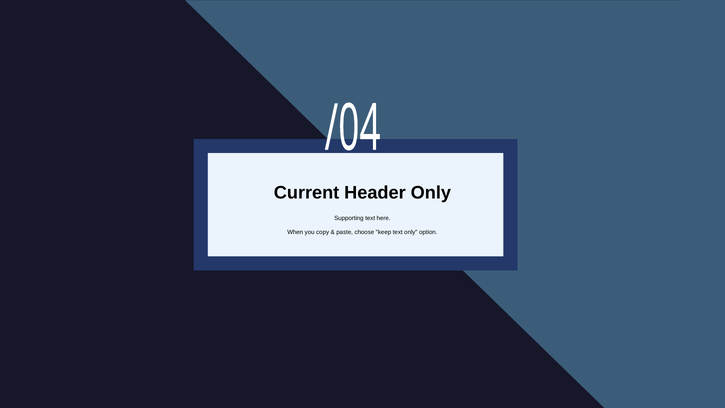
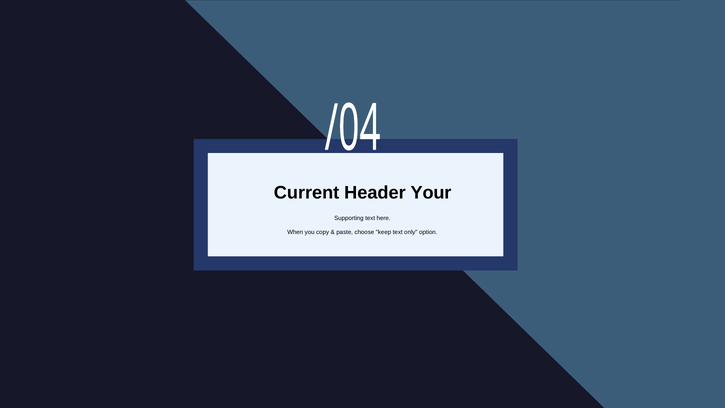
Header Only: Only -> Your (431, 193)
